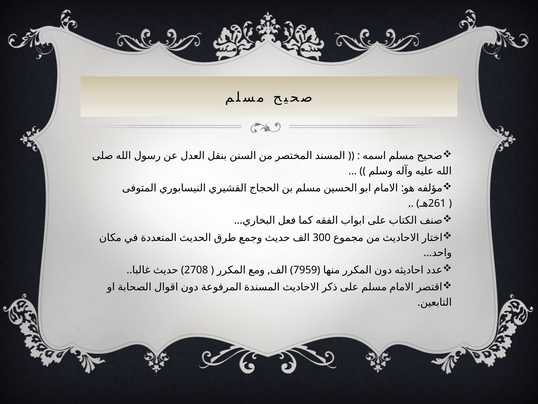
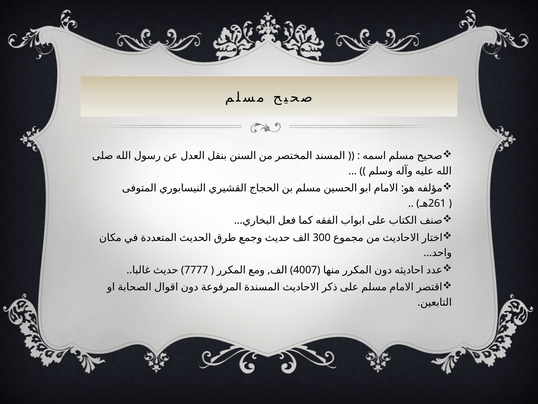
2708: 2708 -> 7777 (196, 270)
7959: 7959 -> 4007 (305, 270)
